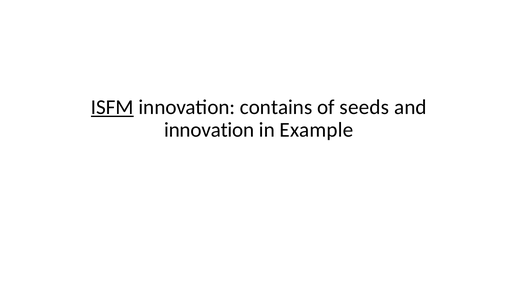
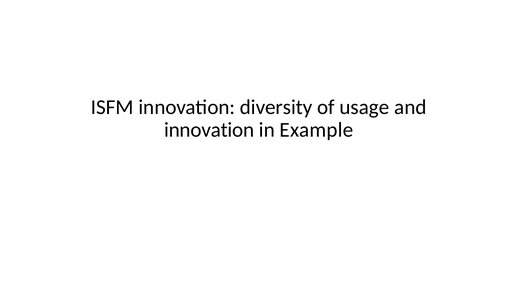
ISFM underline: present -> none (112, 107)
contains: contains -> diversity (276, 107)
seeds: seeds -> usage (364, 107)
